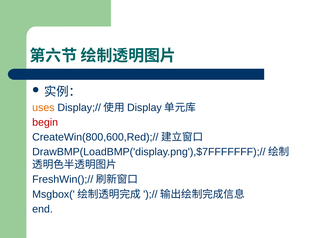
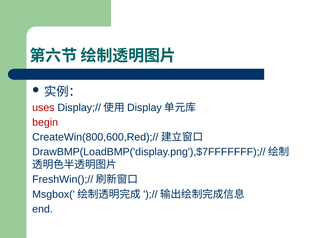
uses colour: orange -> red (43, 107)
